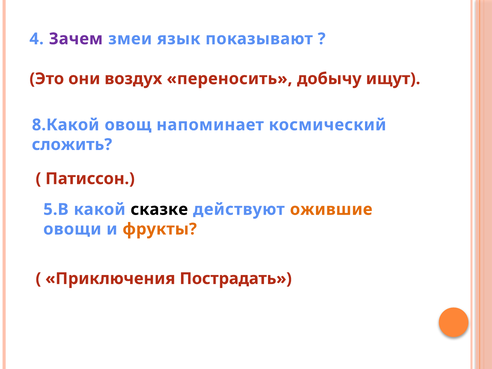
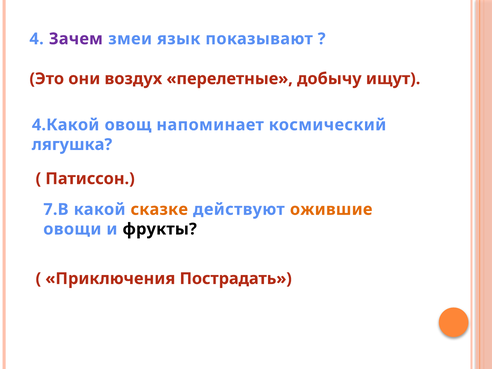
переносить: переносить -> перелетные (230, 79)
8.Какой: 8.Какой -> 4.Какой (66, 125)
сложить: сложить -> лягушка (72, 145)
5.В: 5.В -> 7.В (56, 209)
сказке colour: black -> orange (159, 209)
фрукты colour: orange -> black (160, 229)
